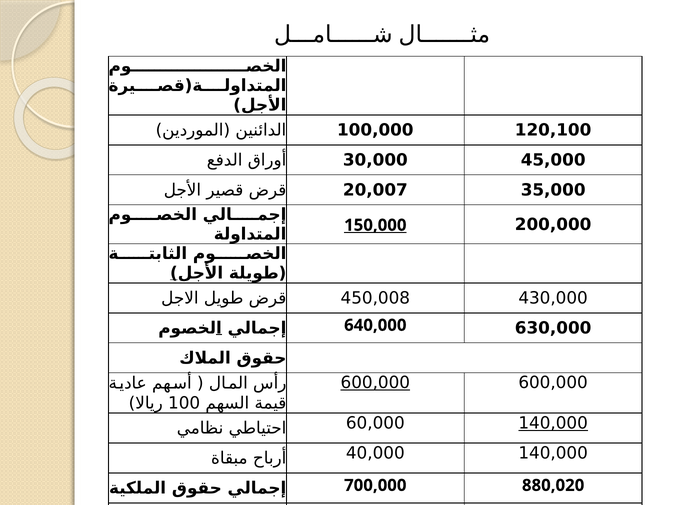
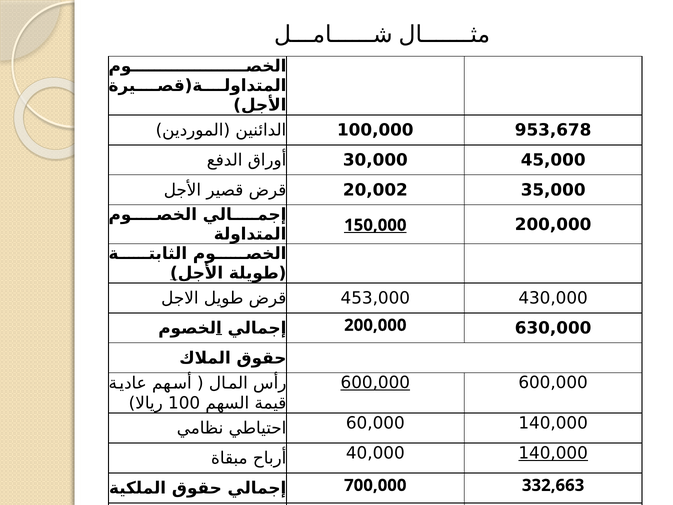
120,100: 120,100 -> 953,678 (553, 130)
20,007: 20,007 -> 20,002 (375, 190)
450,008: 450,008 -> 453,000 (375, 298)
640,000: 640,000 -> 200,000 (375, 325)
140,000 underline: present -> none (553, 423)
140,000 underline: none -> present (553, 453)
880,020: 880,020 -> 332,663 (553, 485)
